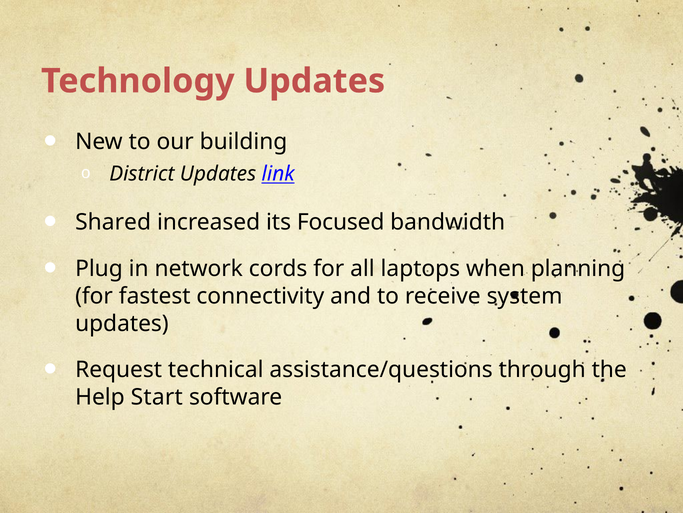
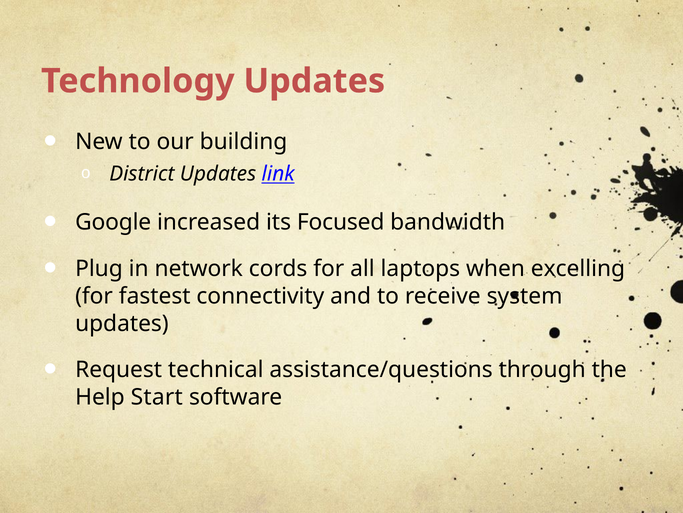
Shared: Shared -> Google (113, 222)
planning: planning -> excelling (578, 268)
